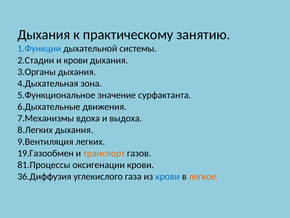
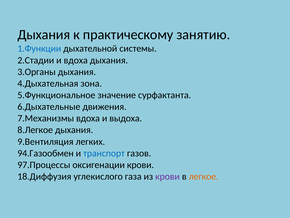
и крови: крови -> вдоха (76, 60)
8.Легких: 8.Легких -> 8.Легкое (35, 130)
19.Газообмен: 19.Газообмен -> 94.Газообмен (46, 153)
транспорт colour: orange -> blue (104, 153)
81.Процессы: 81.Процессы -> 97.Процессы (44, 164)
36.Диффузия: 36.Диффузия -> 18.Диффузия (44, 176)
крови colour: blue -> purple (167, 176)
